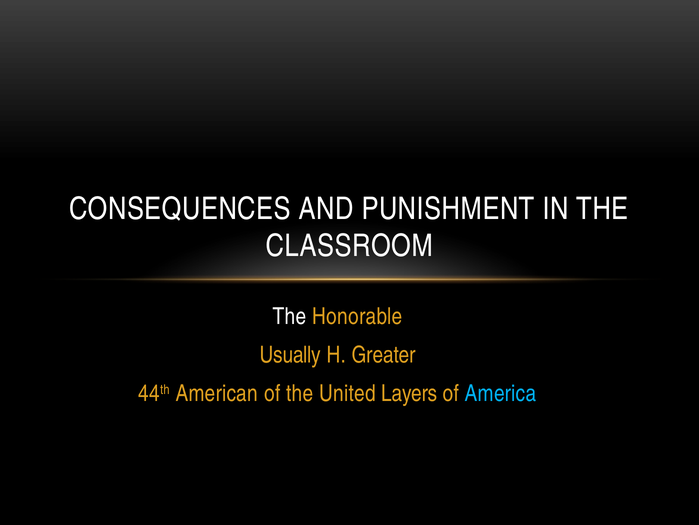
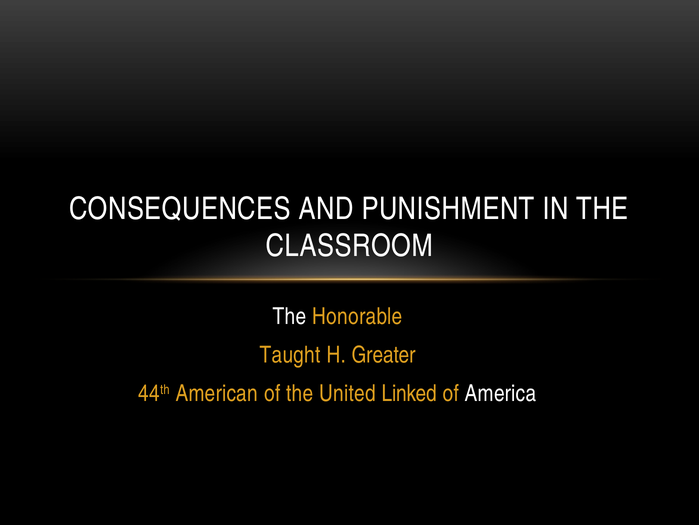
Usually: Usually -> Taught (290, 355)
Layers: Layers -> Linked (409, 393)
America colour: light blue -> white (501, 393)
